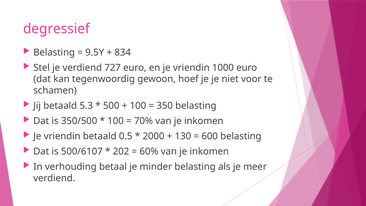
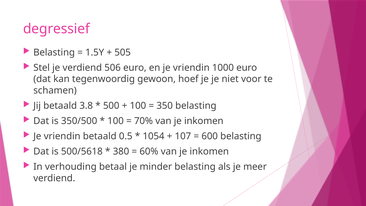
9.5Y: 9.5Y -> 1.5Y (95, 52)
834: 834 -> 505 (123, 52)
727: 727 -> 506 (113, 68)
5.3: 5.3 -> 3.8 (86, 106)
2000: 2000 -> 1054 (154, 136)
130: 130 -> 107 (183, 136)
500/6107: 500/6107 -> 500/5618 (82, 151)
202: 202 -> 380 (121, 151)
